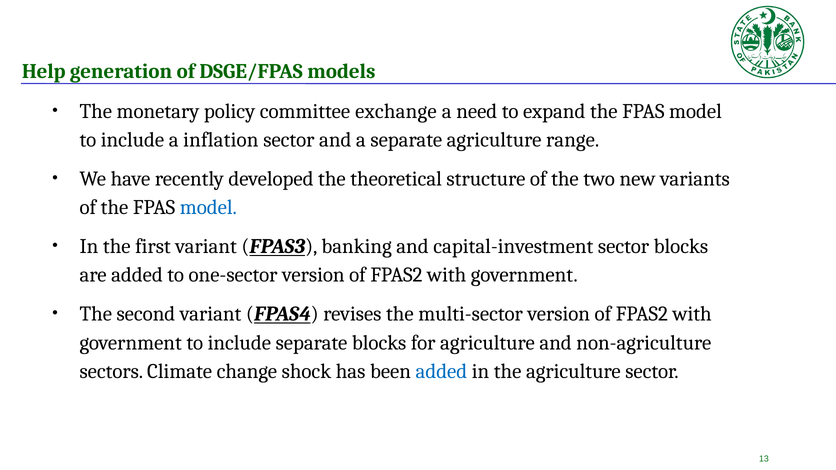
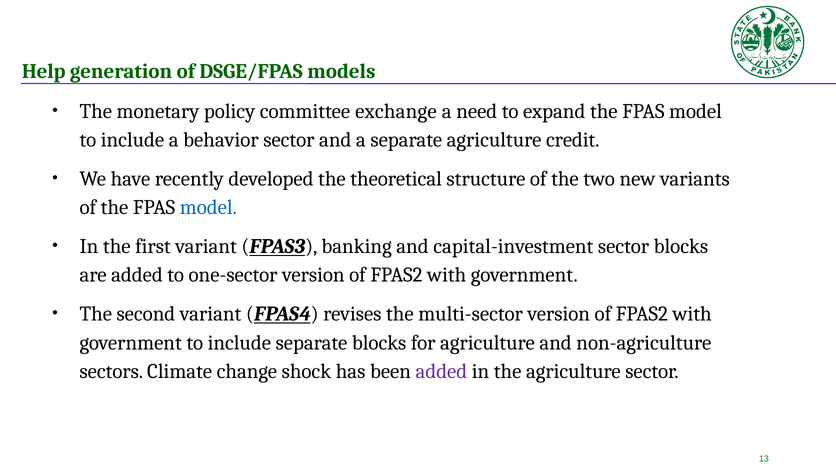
inflation: inflation -> behavior (221, 140)
range: range -> credit (573, 140)
added colour: blue -> purple (441, 371)
